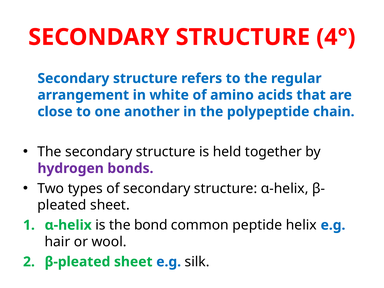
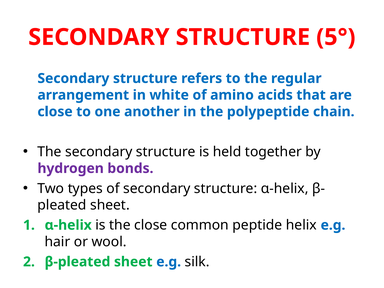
4°: 4° -> 5° (336, 37)
the bond: bond -> close (151, 225)
